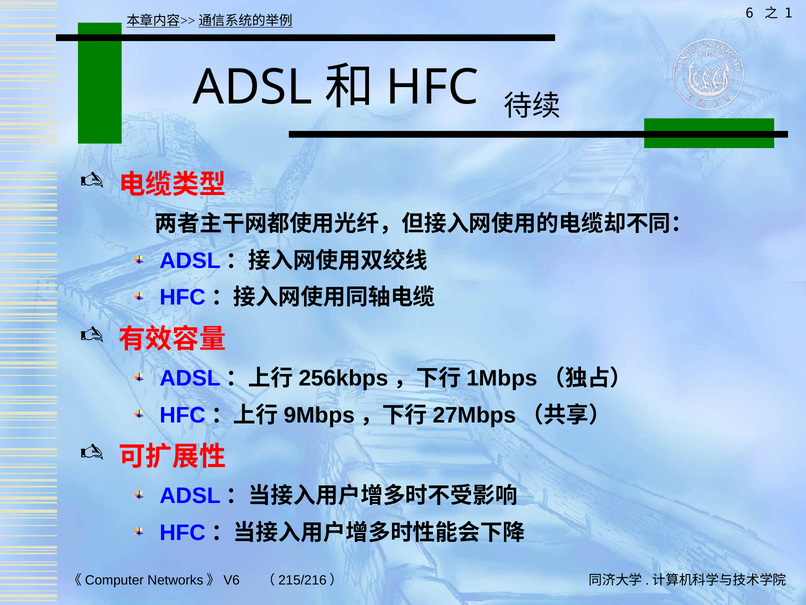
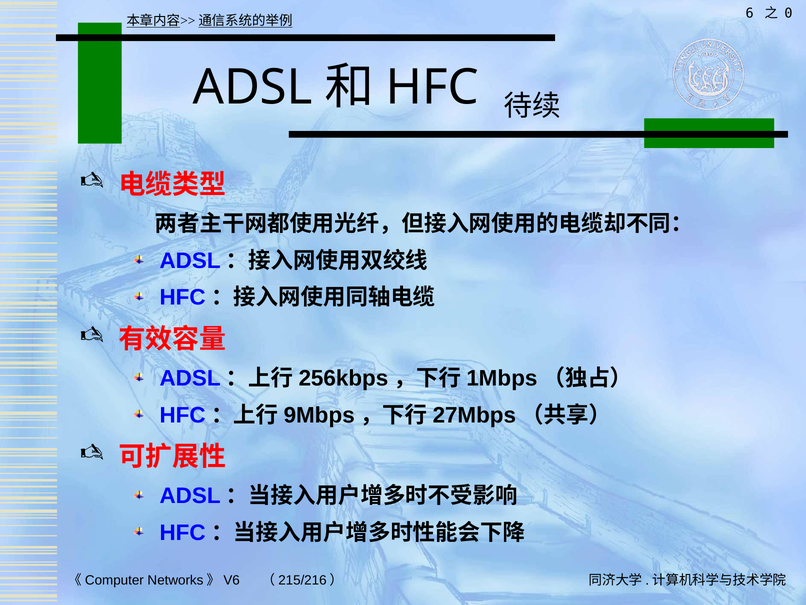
1: 1 -> 0 (788, 13)
